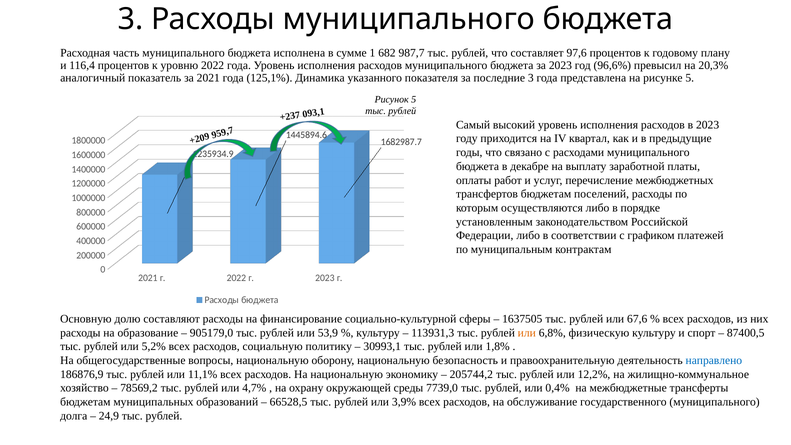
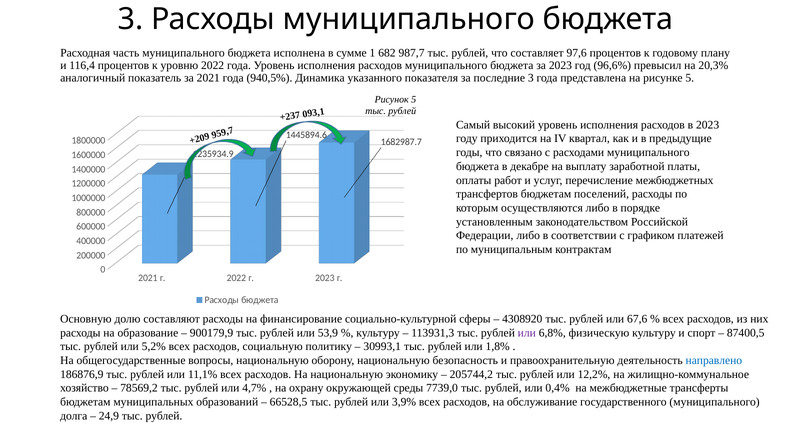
125,1%: 125,1% -> 940,5% (269, 78)
1637505: 1637505 -> 4308920 (522, 319)
905179,0: 905179,0 -> 900179,9 (212, 333)
или colour: orange -> purple (527, 333)
